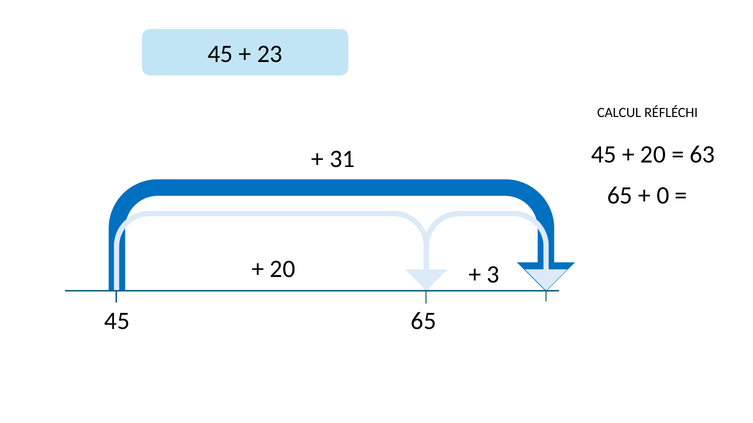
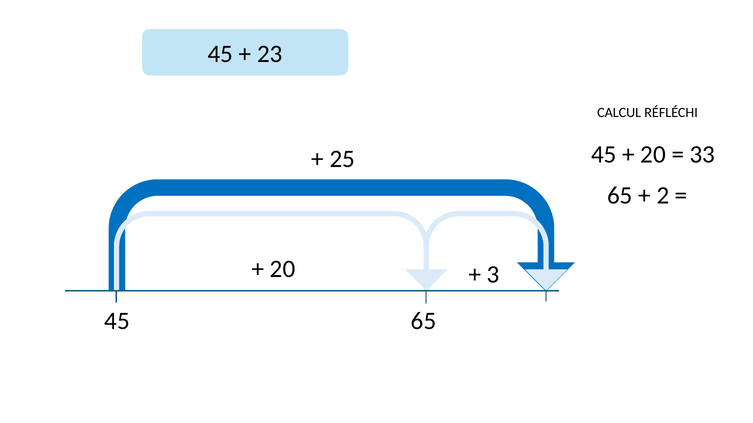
63: 63 -> 33 (702, 155)
31: 31 -> 25 (342, 159)
0: 0 -> 2 (663, 196)
